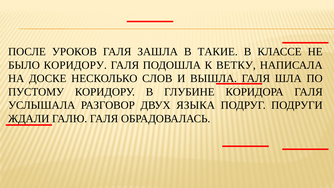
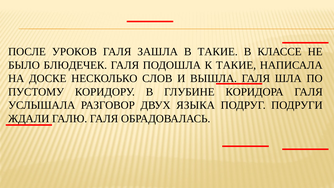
БЫЛО КОРИДОРУ: КОРИДОРУ -> БЛЮДЕЧЕК (75, 65)
К ВЕТКУ: ВЕТКУ -> ТАКИЕ (236, 65)
